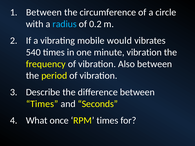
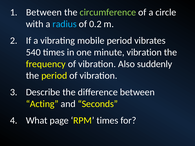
circumference colour: white -> light green (108, 12)
mobile would: would -> period (119, 41)
Also between: between -> suddenly (155, 64)
Times: Times -> Acting (42, 104)
once: once -> page (59, 121)
